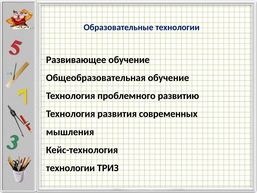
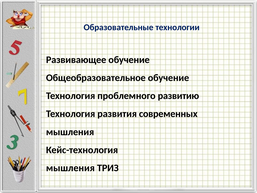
Общеобразовательная: Общеобразовательная -> Общеобразовательное (96, 78)
технологии: технологии -> мышления (70, 168)
